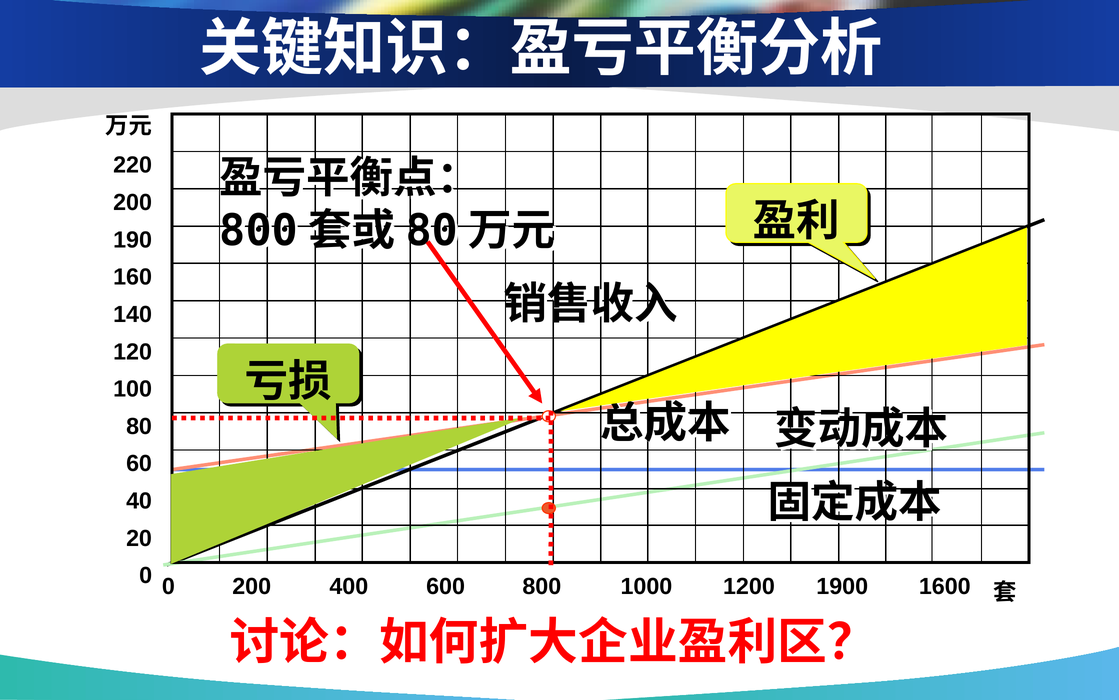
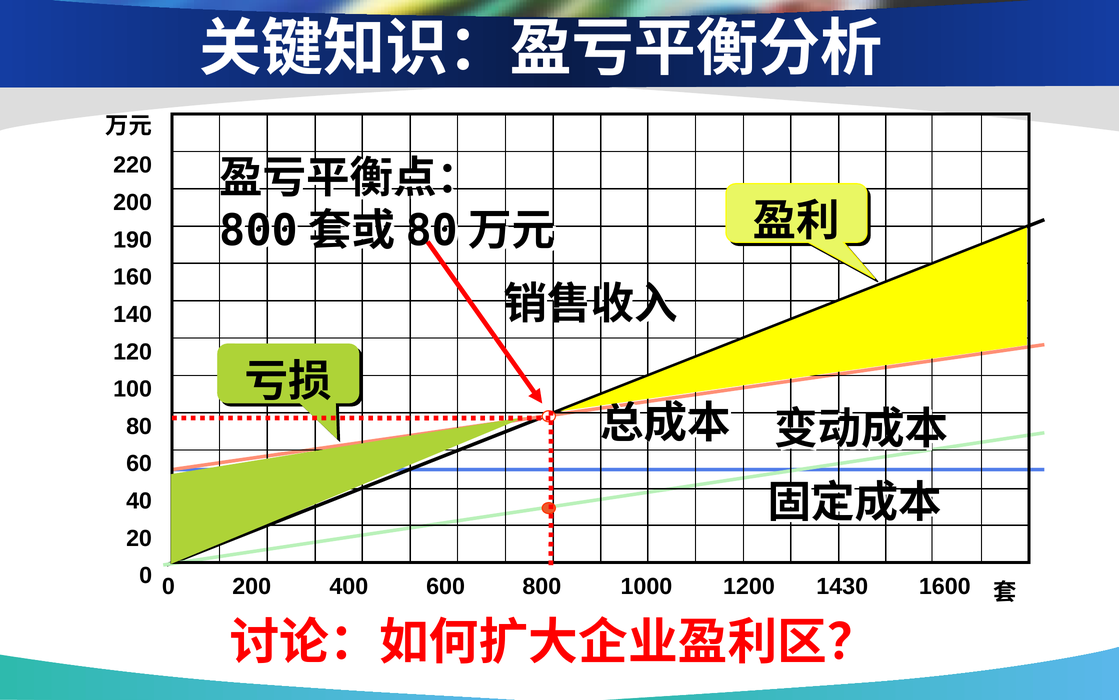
1900: 1900 -> 1430 (842, 586)
